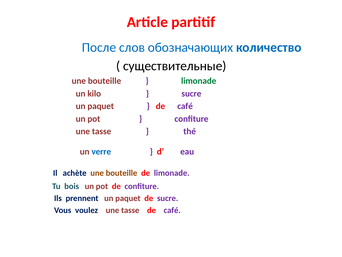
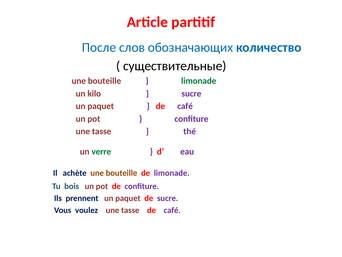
verre colour: blue -> green (101, 151)
